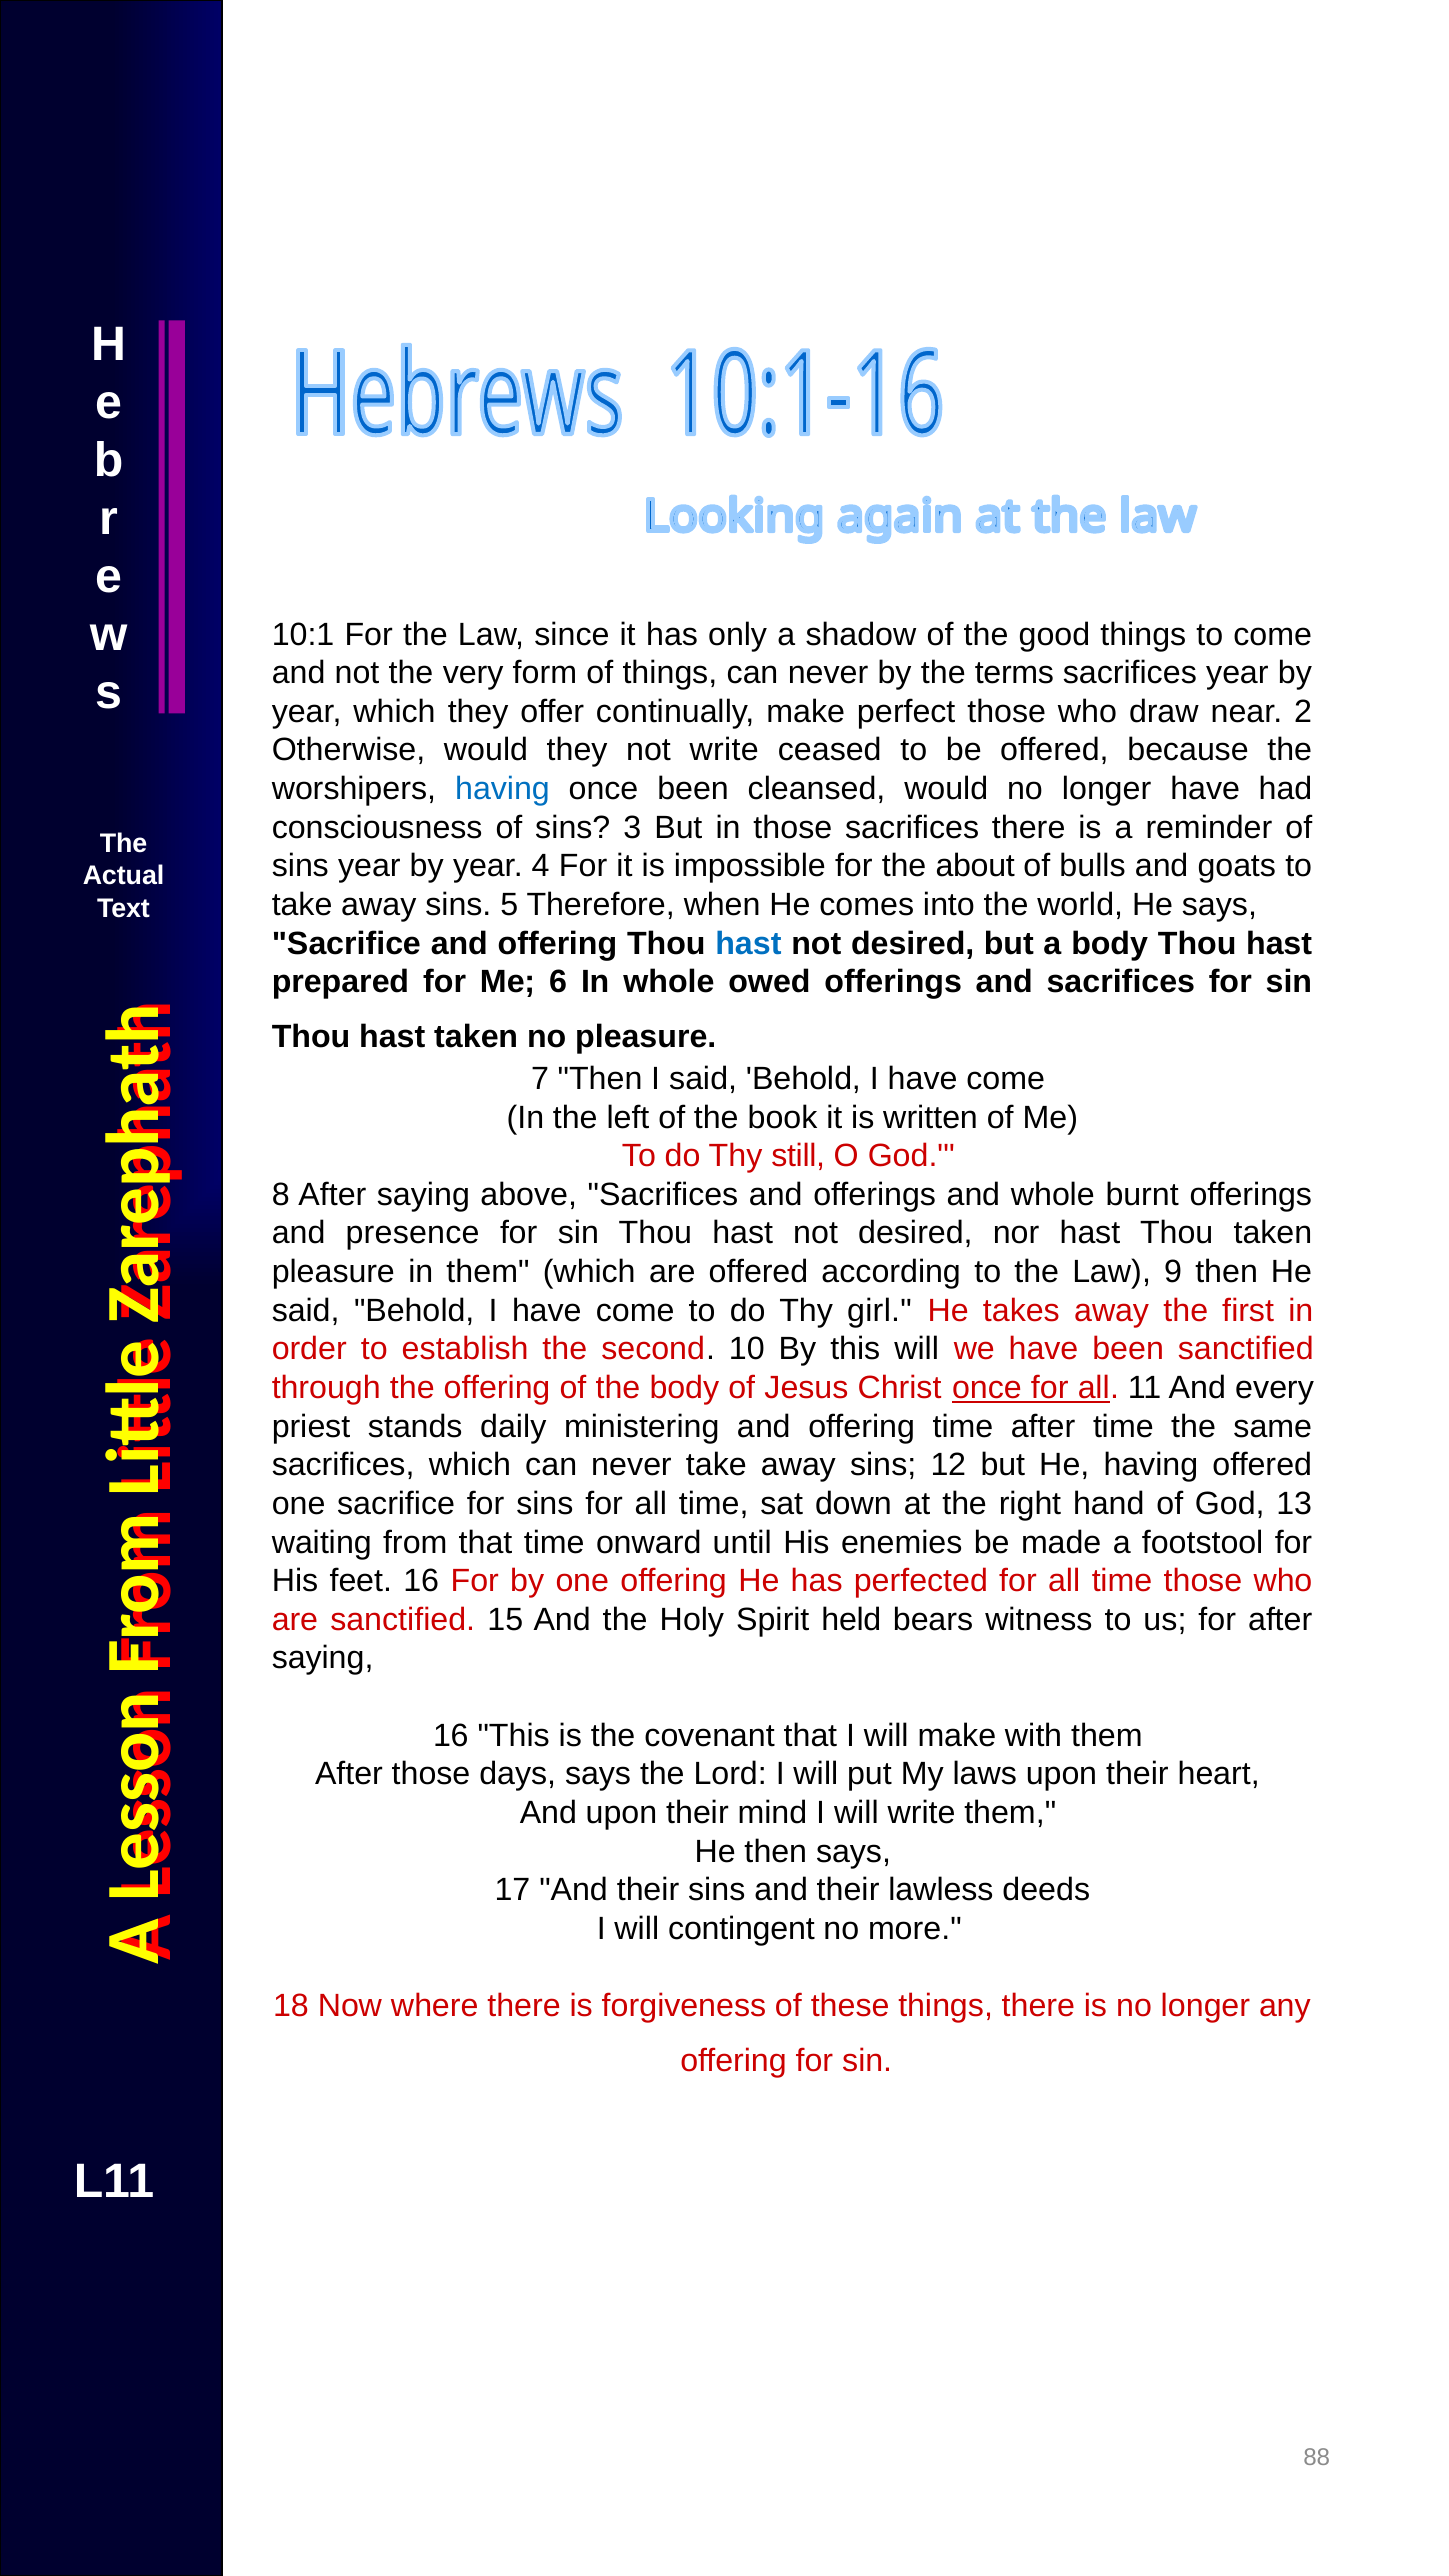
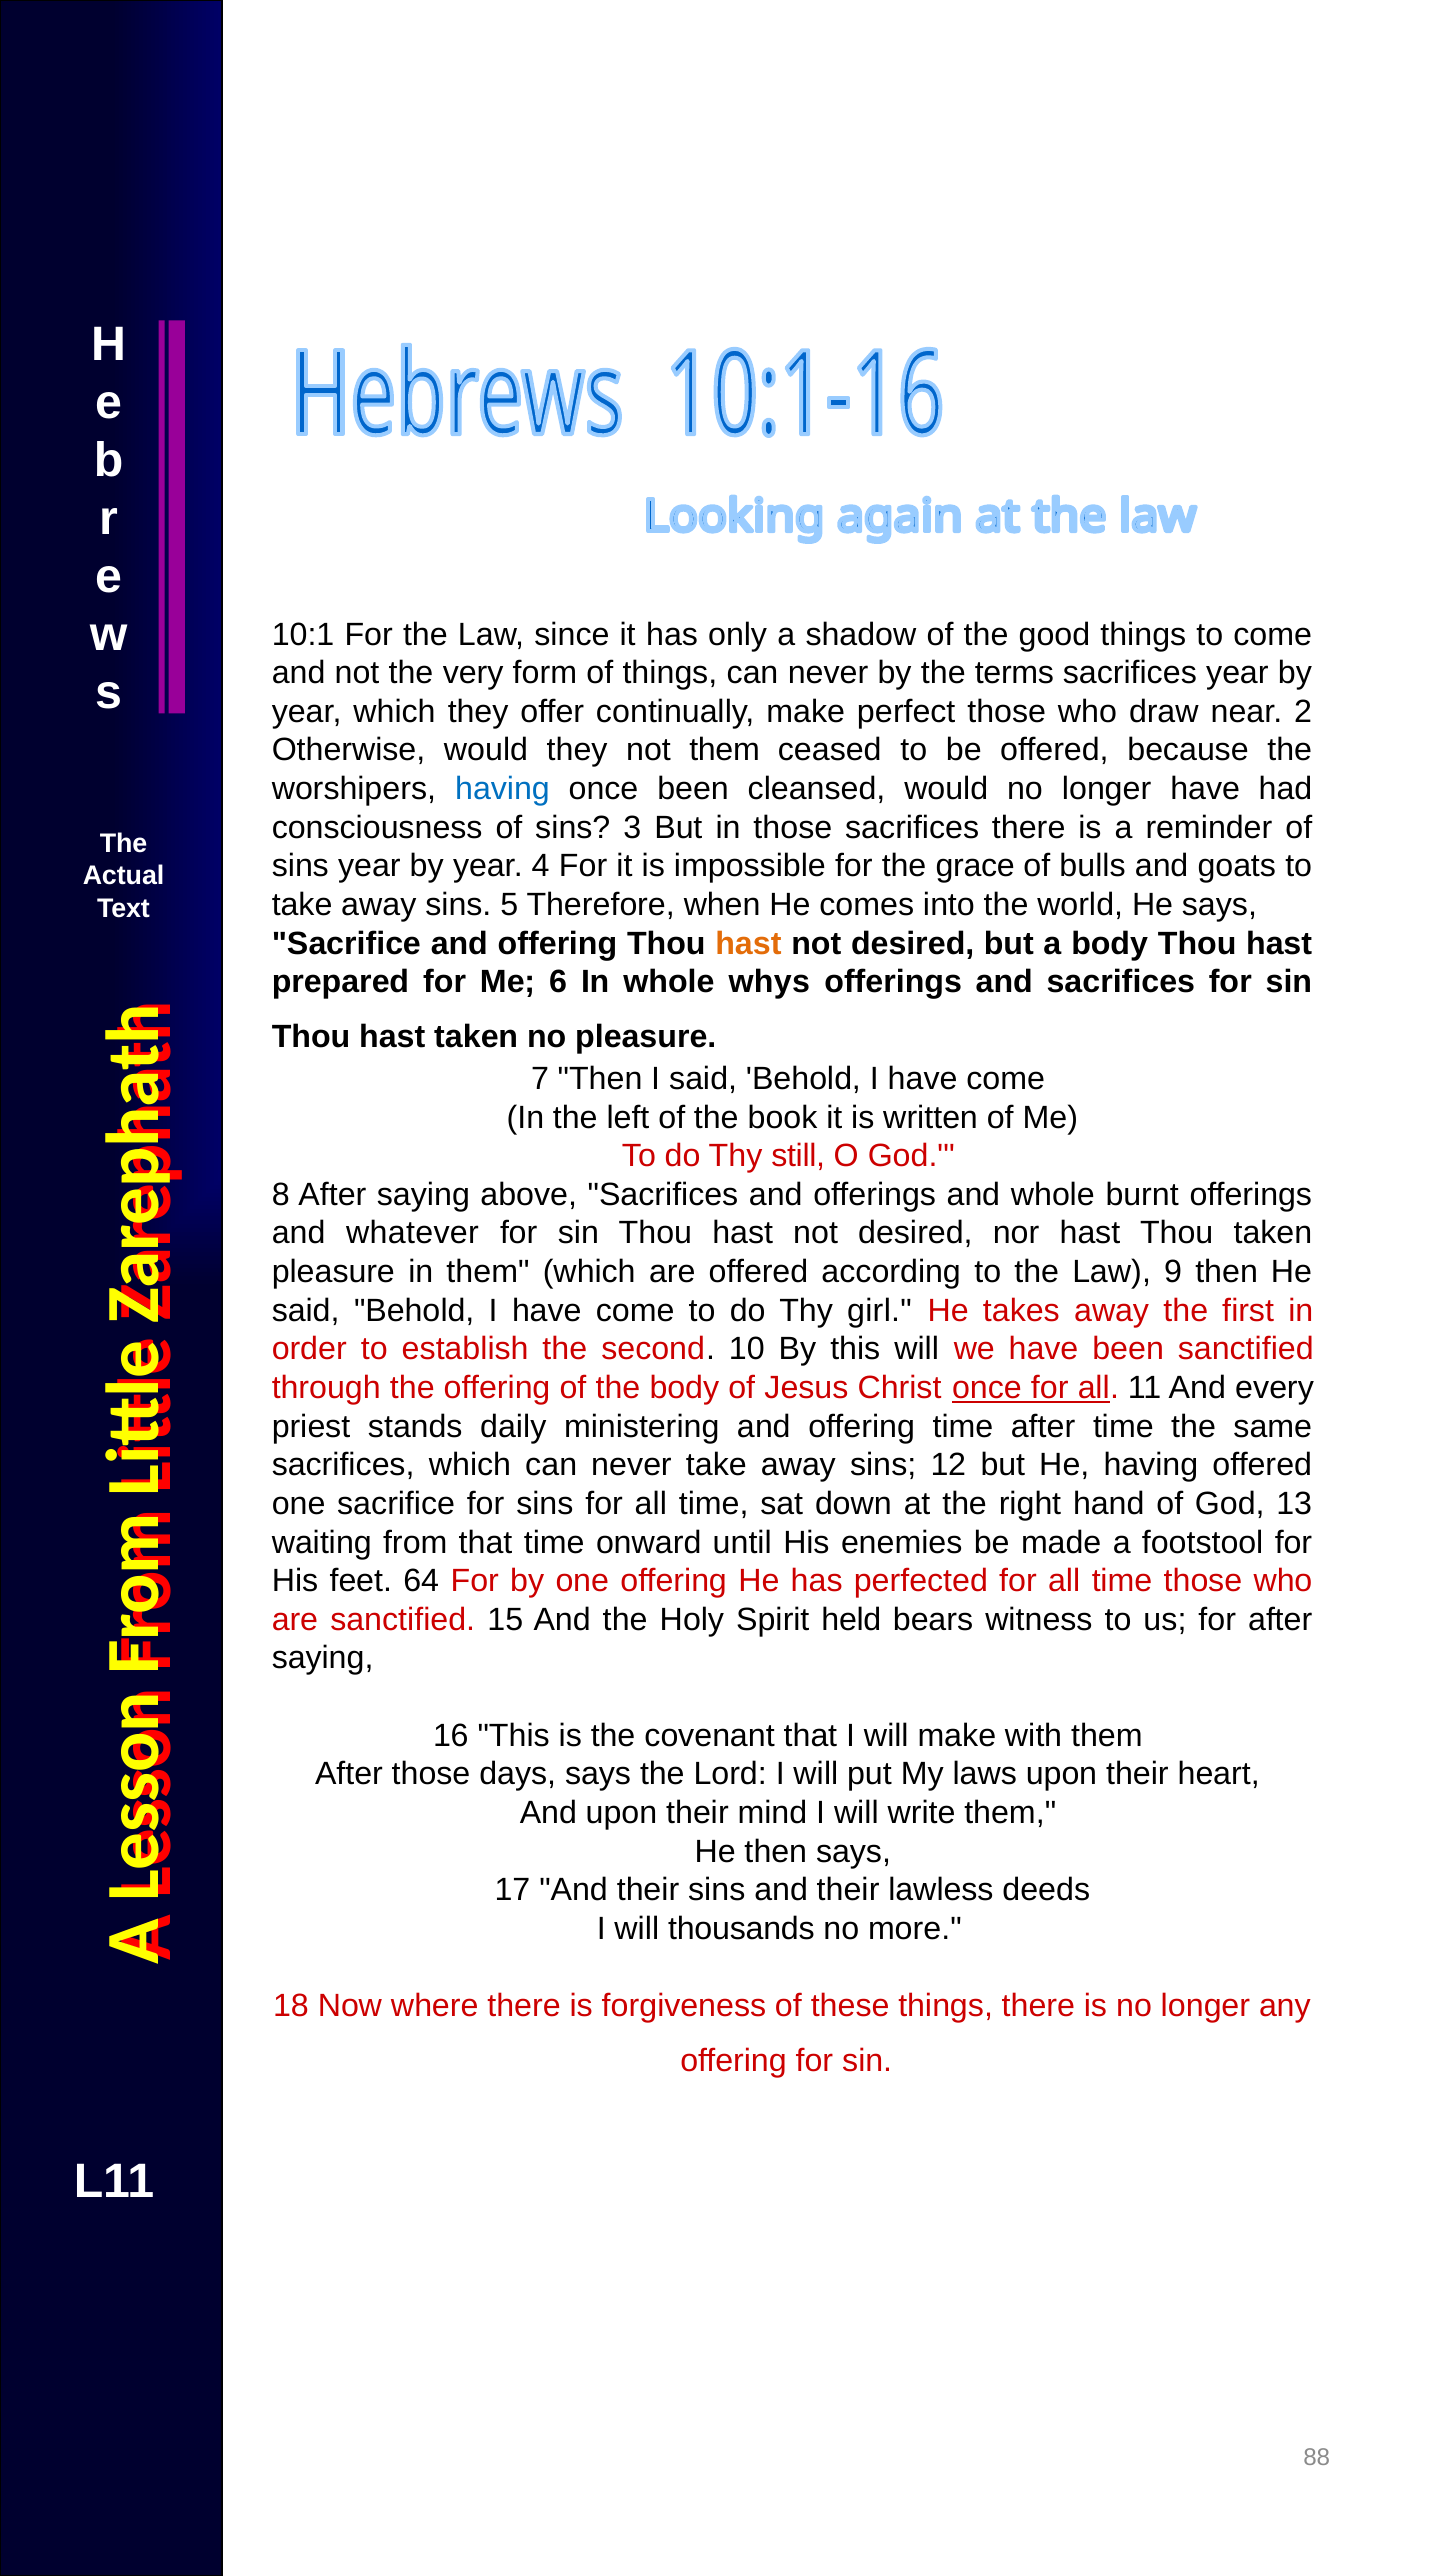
not write: write -> them (725, 750)
about: about -> grace (975, 866)
hast colour: blue -> orange (748, 944)
owed: owed -> whys (769, 982)
presence: presence -> whatever (412, 1233)
feet 16: 16 -> 64 (421, 1581)
contingent: contingent -> thousands (741, 1929)
